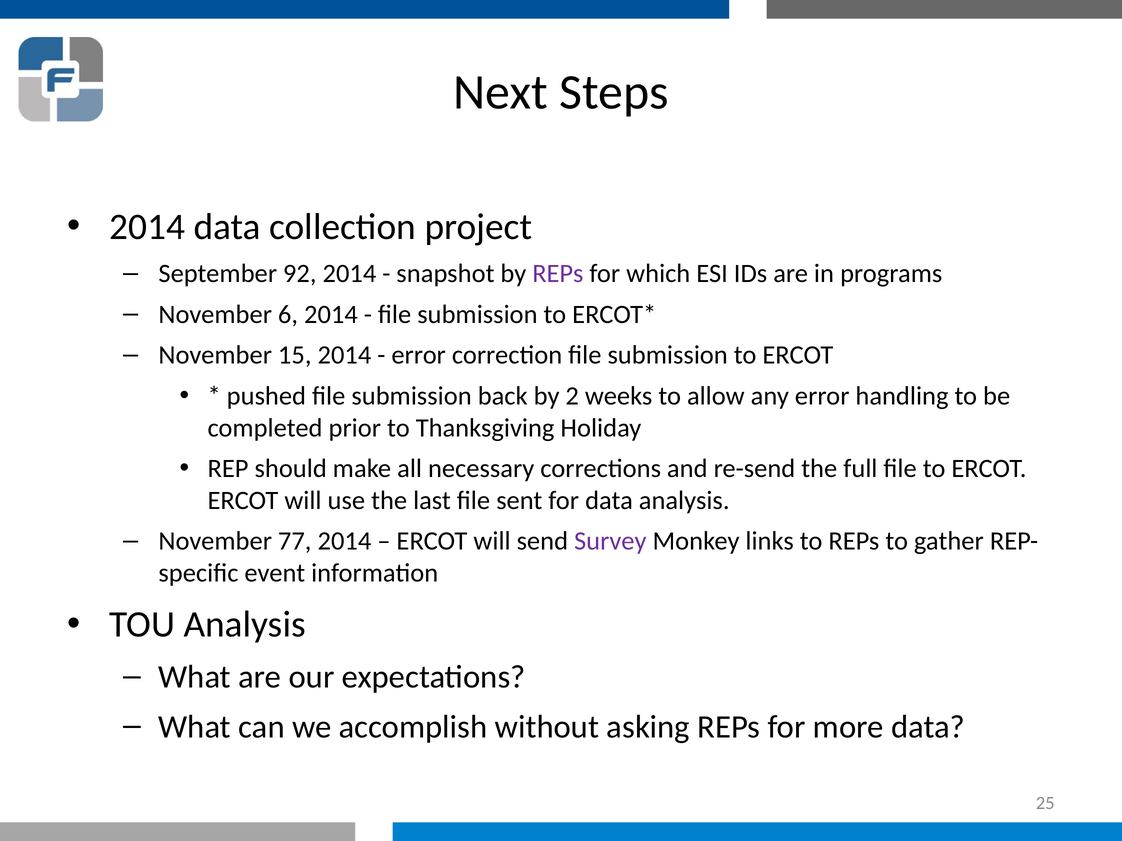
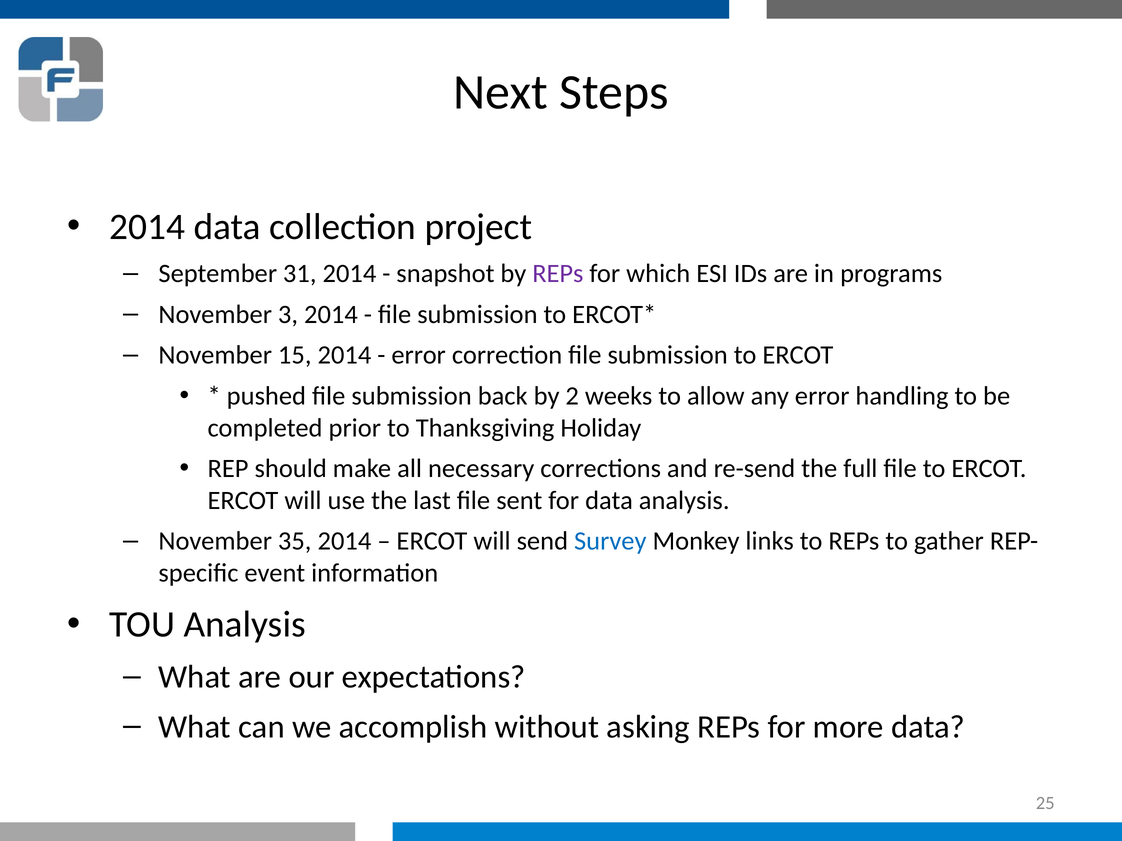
92: 92 -> 31 (300, 274)
6: 6 -> 3 (288, 315)
77: 77 -> 35 (295, 542)
Survey colour: purple -> blue (610, 542)
